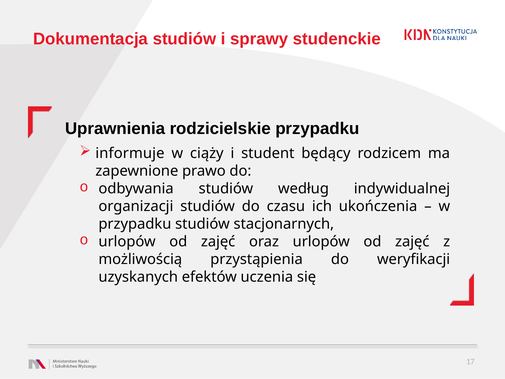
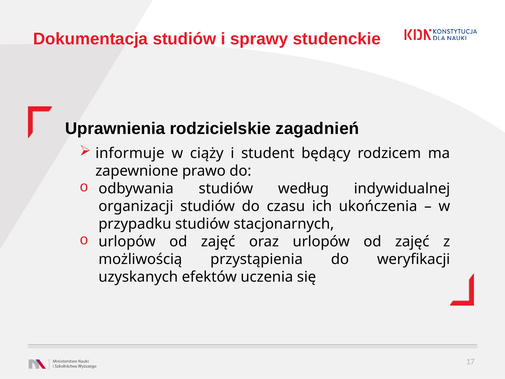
rodzicielskie przypadku: przypadku -> zagadnień (317, 128)
